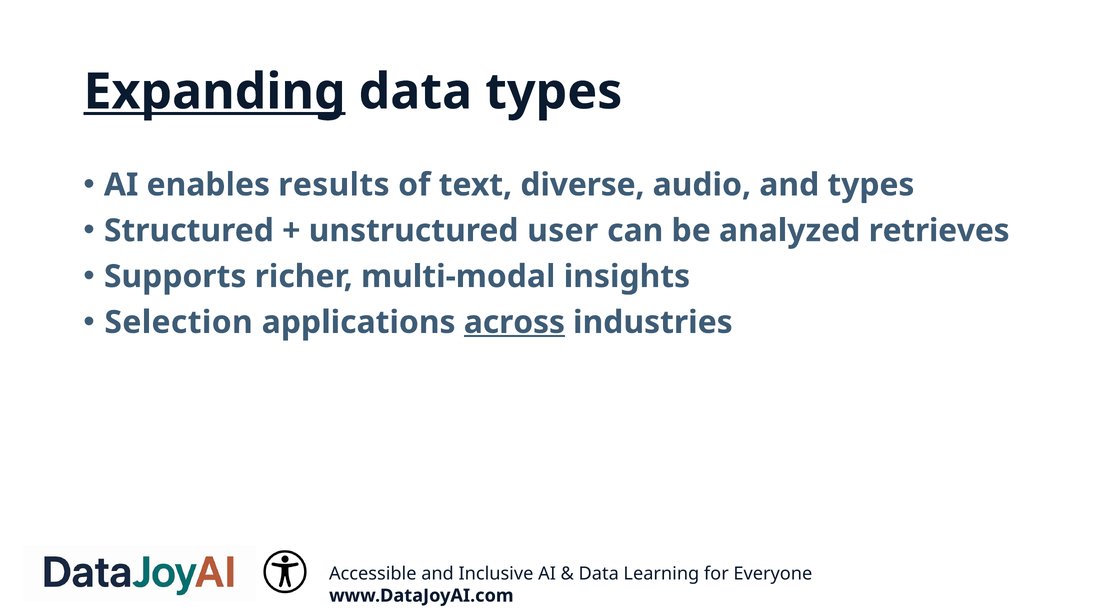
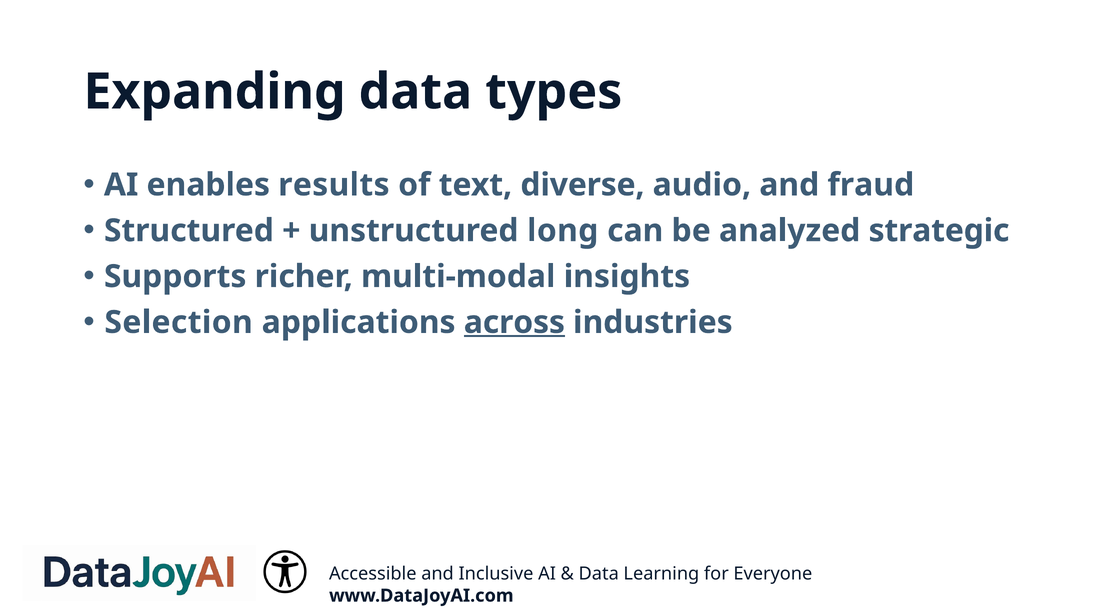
Expanding underline: present -> none (215, 92)
and types: types -> fraud (871, 185)
user: user -> long (563, 231)
retrieves: retrieves -> strategic (939, 231)
